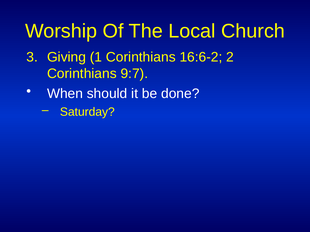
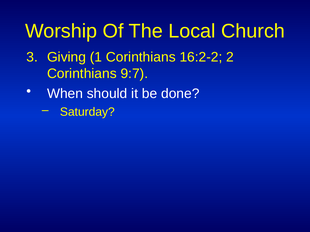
16:6-2: 16:6-2 -> 16:2-2 (201, 57)
